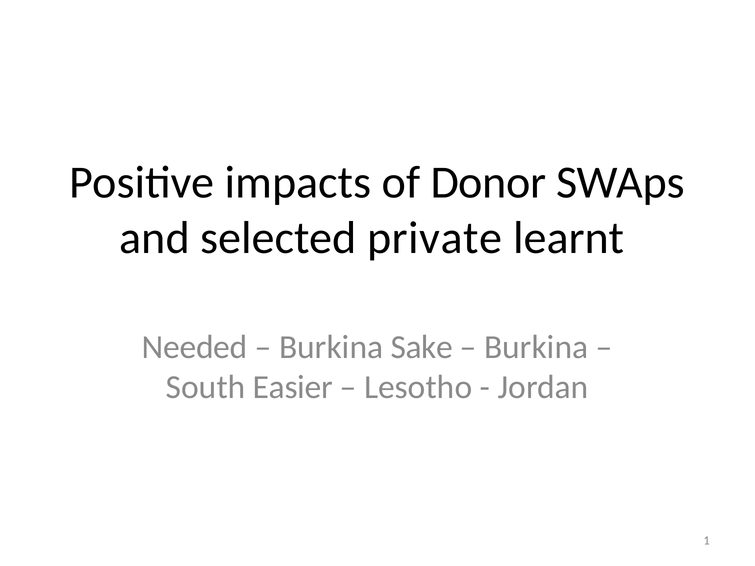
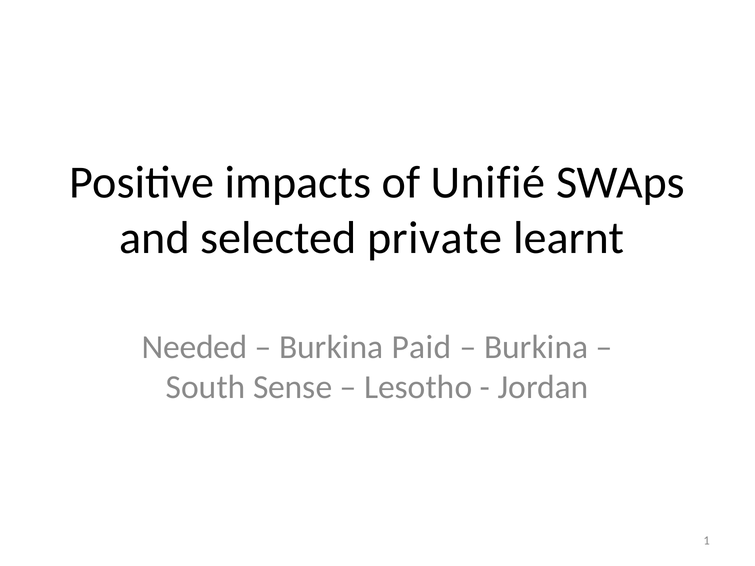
Donor: Donor -> Unifié (488, 183)
Sake: Sake -> Paid (421, 347)
Easier: Easier -> Sense (293, 387)
